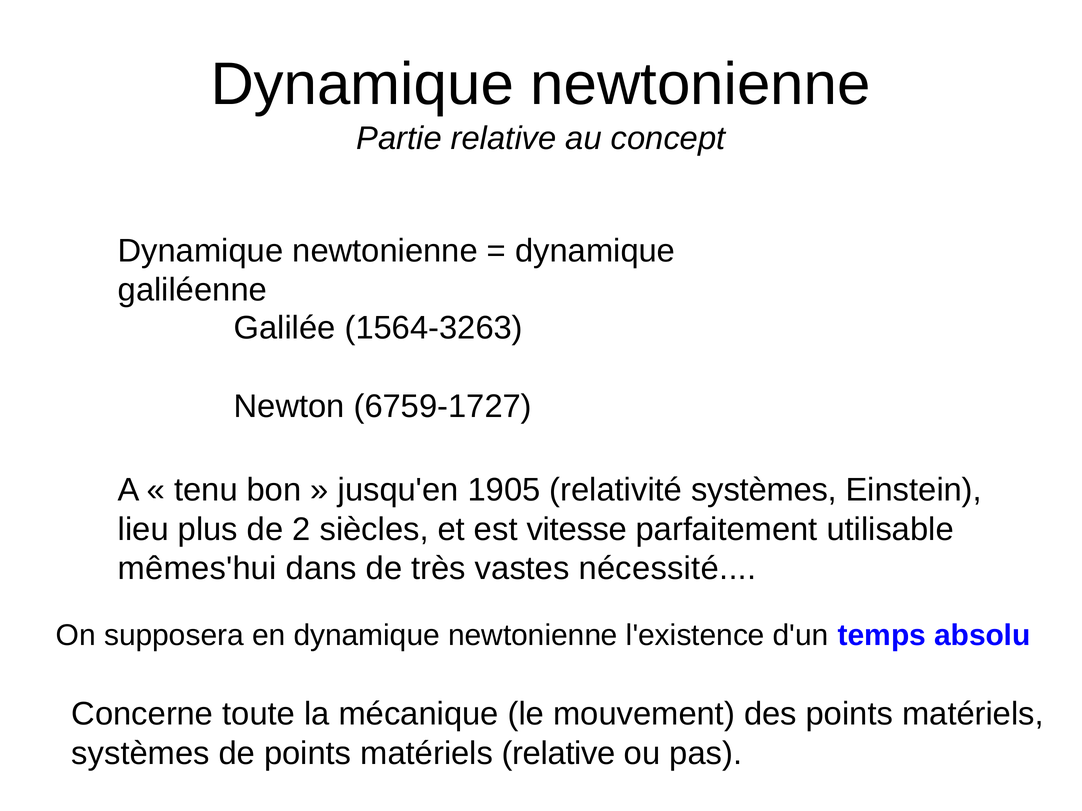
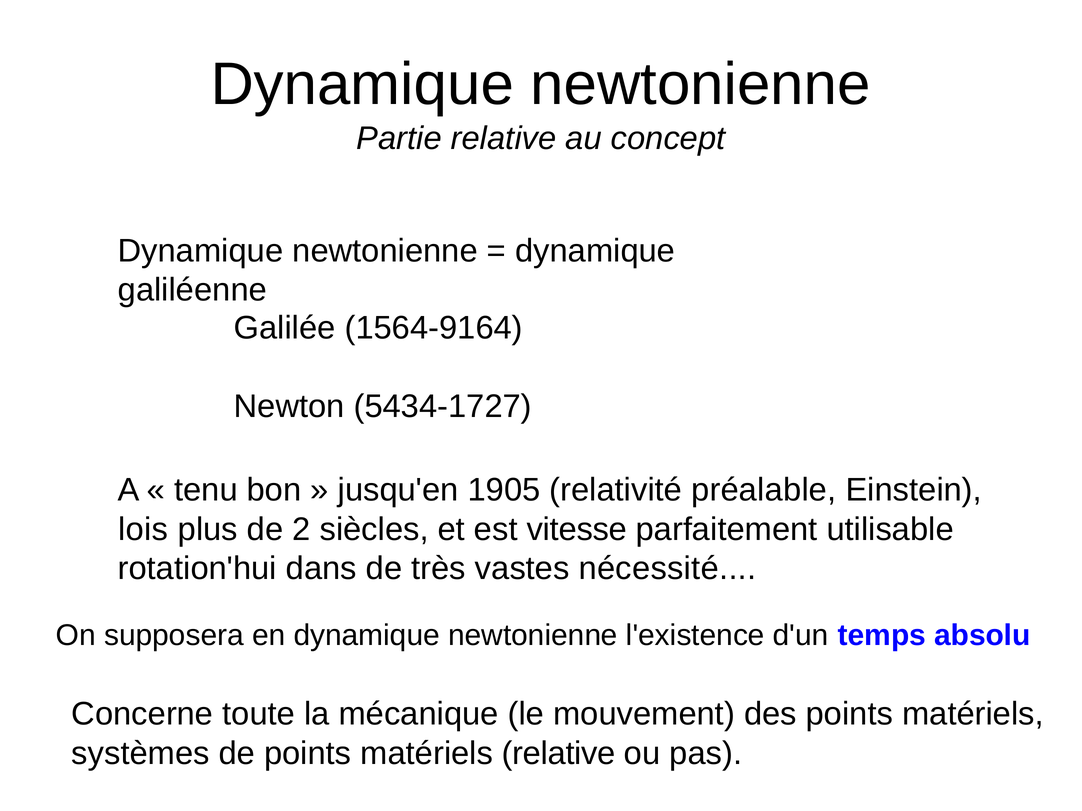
1564-3263: 1564-3263 -> 1564-9164 (434, 328)
6759-1727: 6759-1727 -> 5434-1727 (443, 407)
relativité systèmes: systèmes -> préalable (764, 490)
lieu: lieu -> lois (143, 530)
mêmes'hui: mêmes'hui -> rotation'hui (197, 569)
